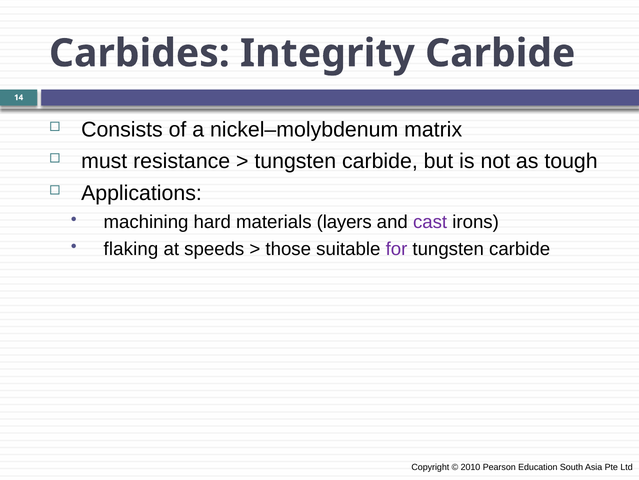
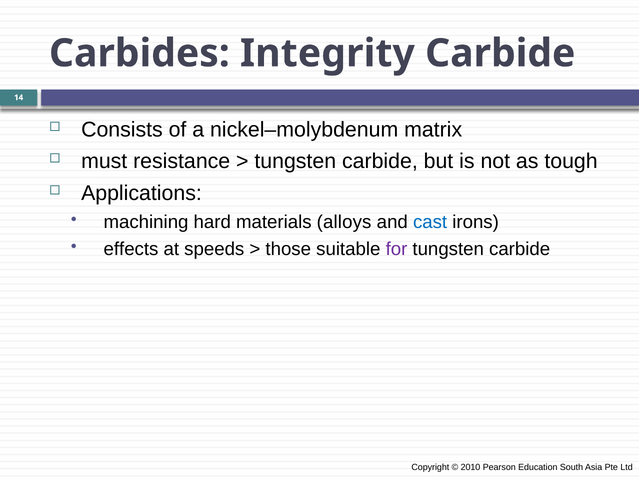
layers: layers -> alloys (344, 221)
cast colour: purple -> blue (430, 221)
flaking: flaking -> effects (131, 249)
